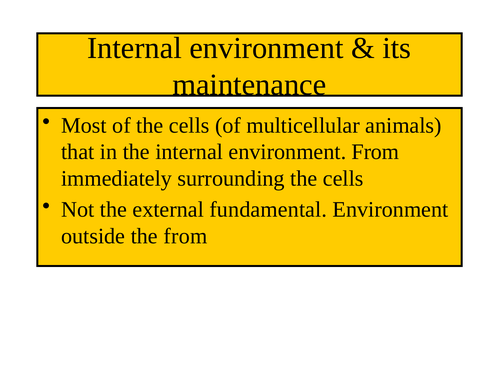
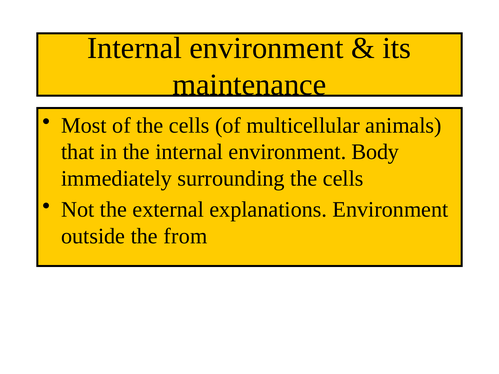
environment From: From -> Body (375, 152)
fundamental: fundamental -> explanations (268, 210)
